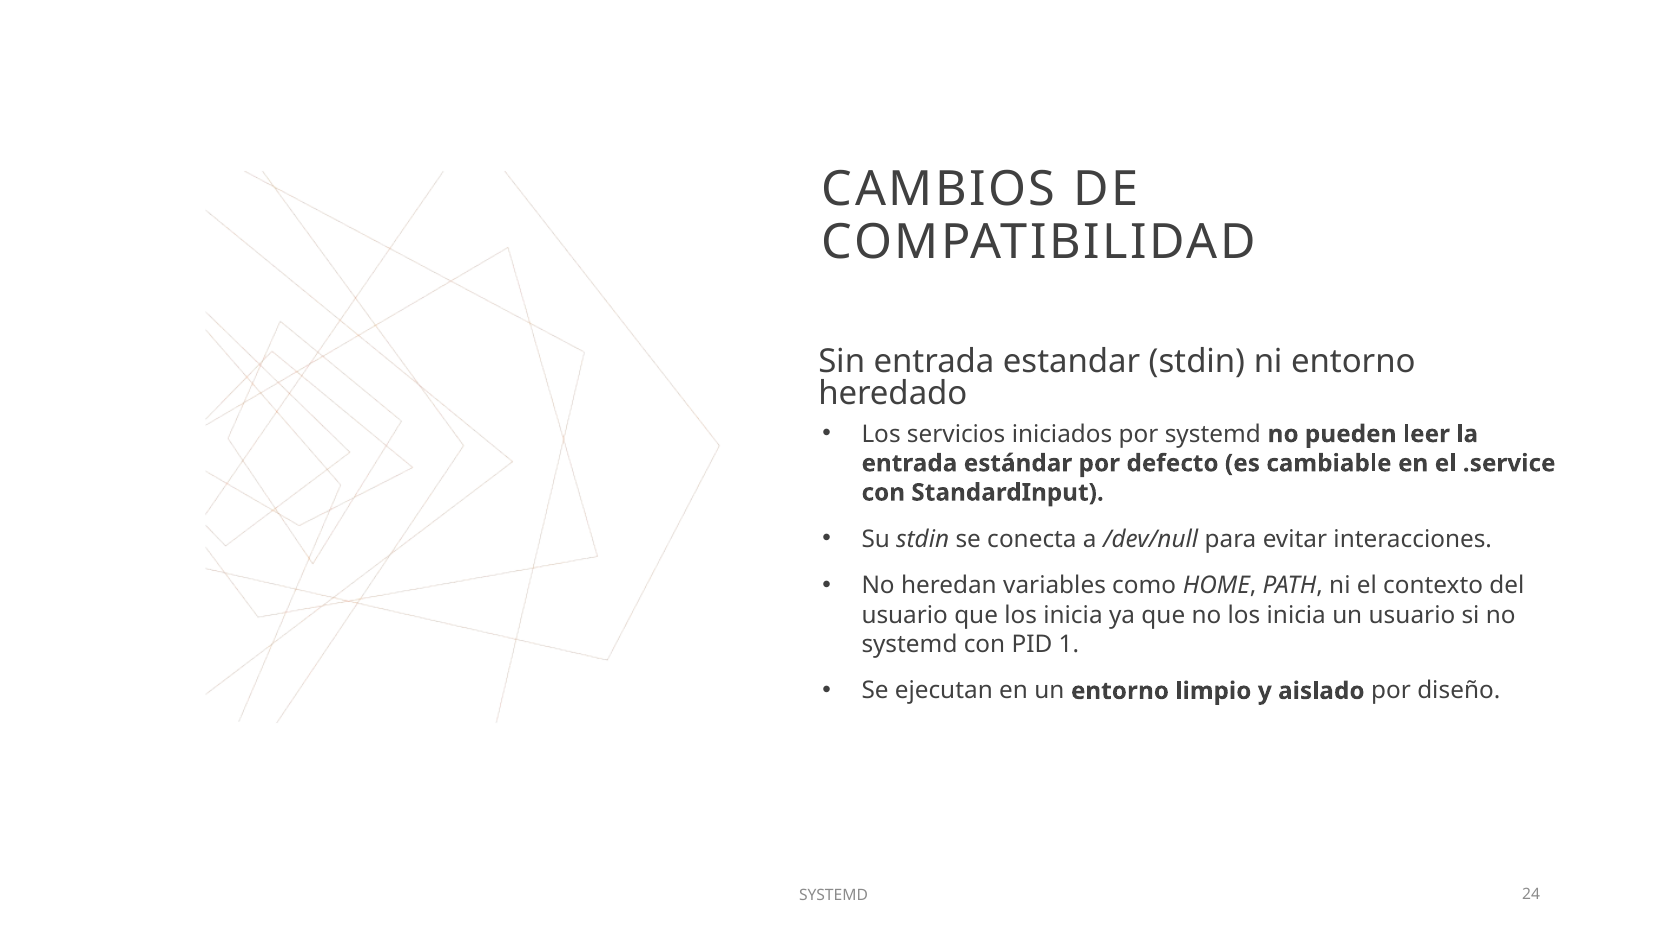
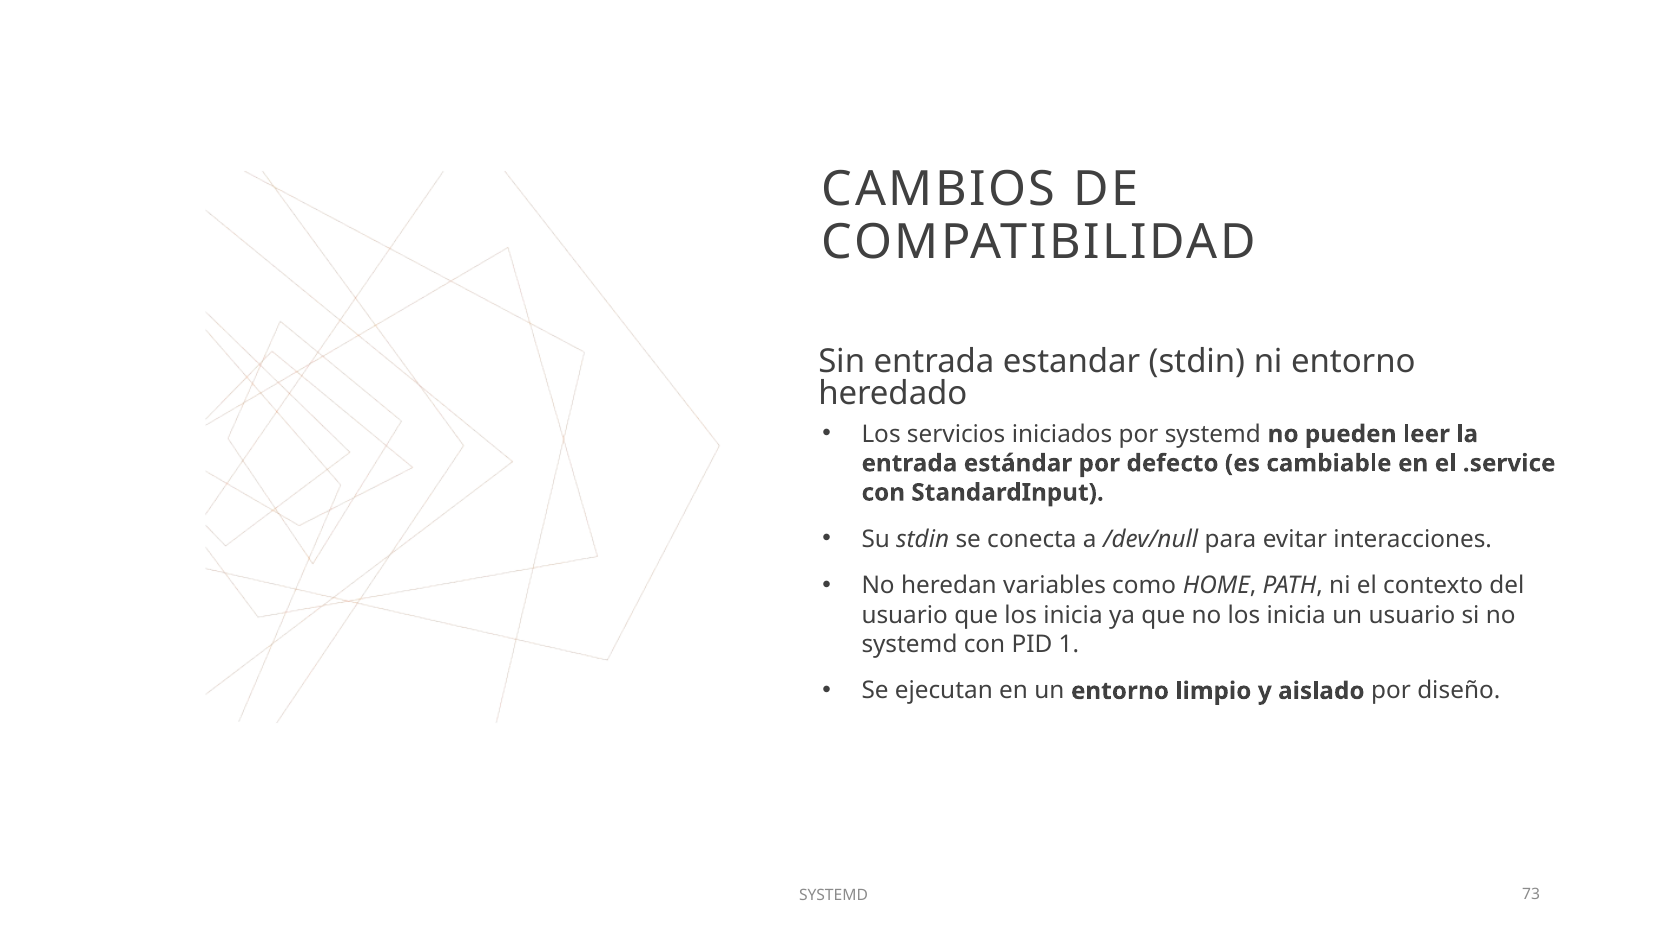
24: 24 -> 73 (1531, 894)
